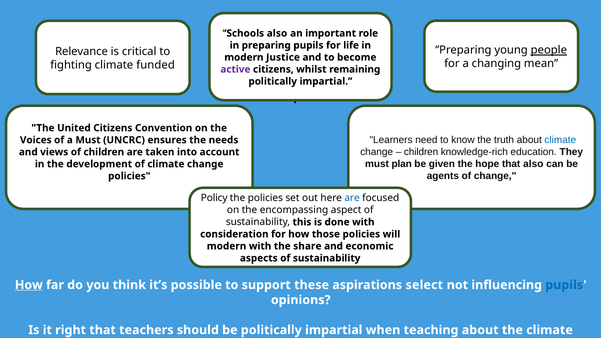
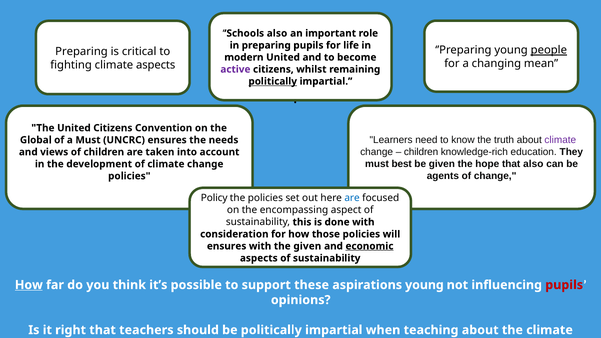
Relevance: Relevance -> Preparing (81, 52)
modern Justice: Justice -> United (283, 57)
climate funded: funded -> aspects (156, 65)
politically underline: none -> present (273, 81)
climate colour: blue -> purple (560, 140)
Voices: Voices -> Global (36, 140)
plan: plan -> best (402, 164)
modern: modern -> ensures (227, 246)
the share: share -> given (307, 246)
economic underline: none -> present (369, 246)
aspirations select: select -> young (424, 285)
pupils colour: blue -> red (564, 285)
